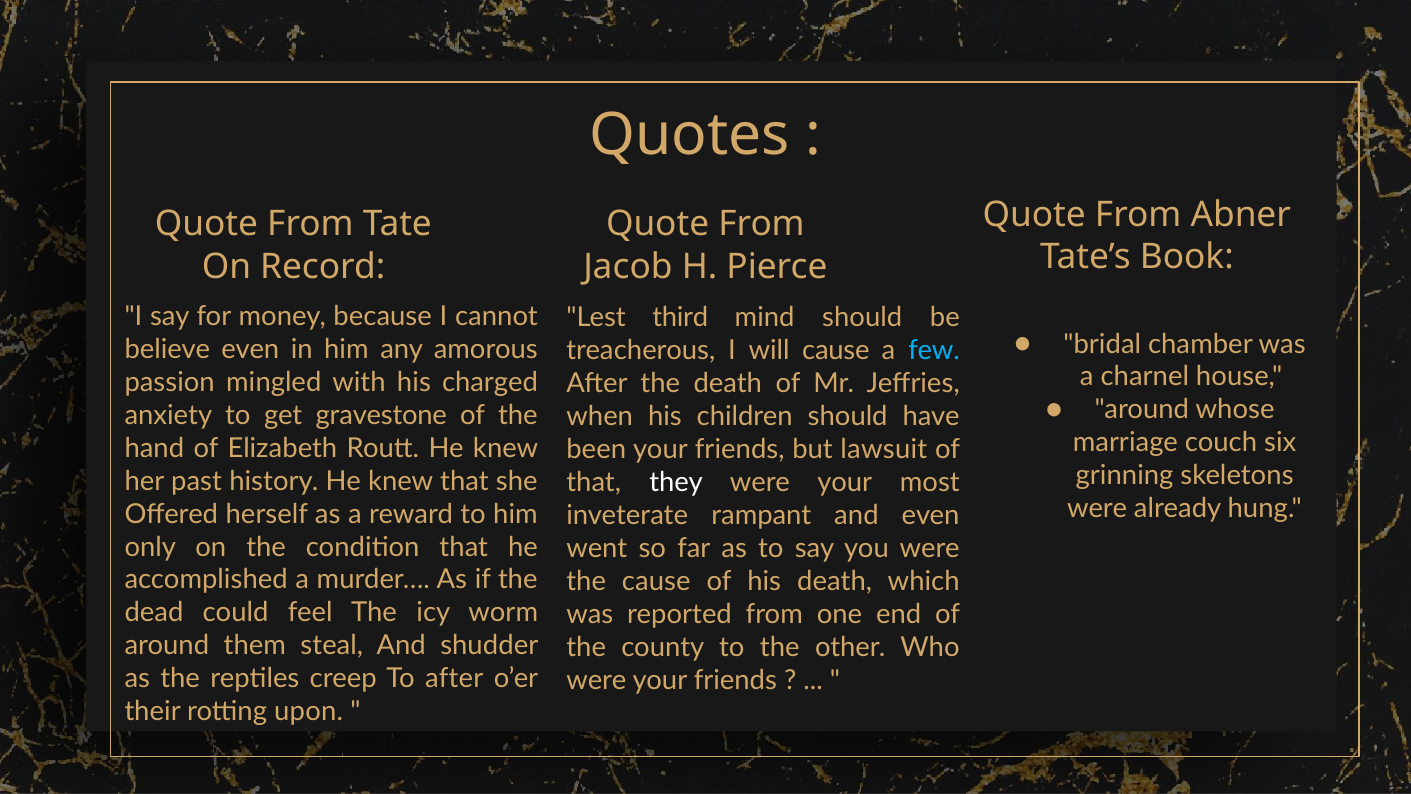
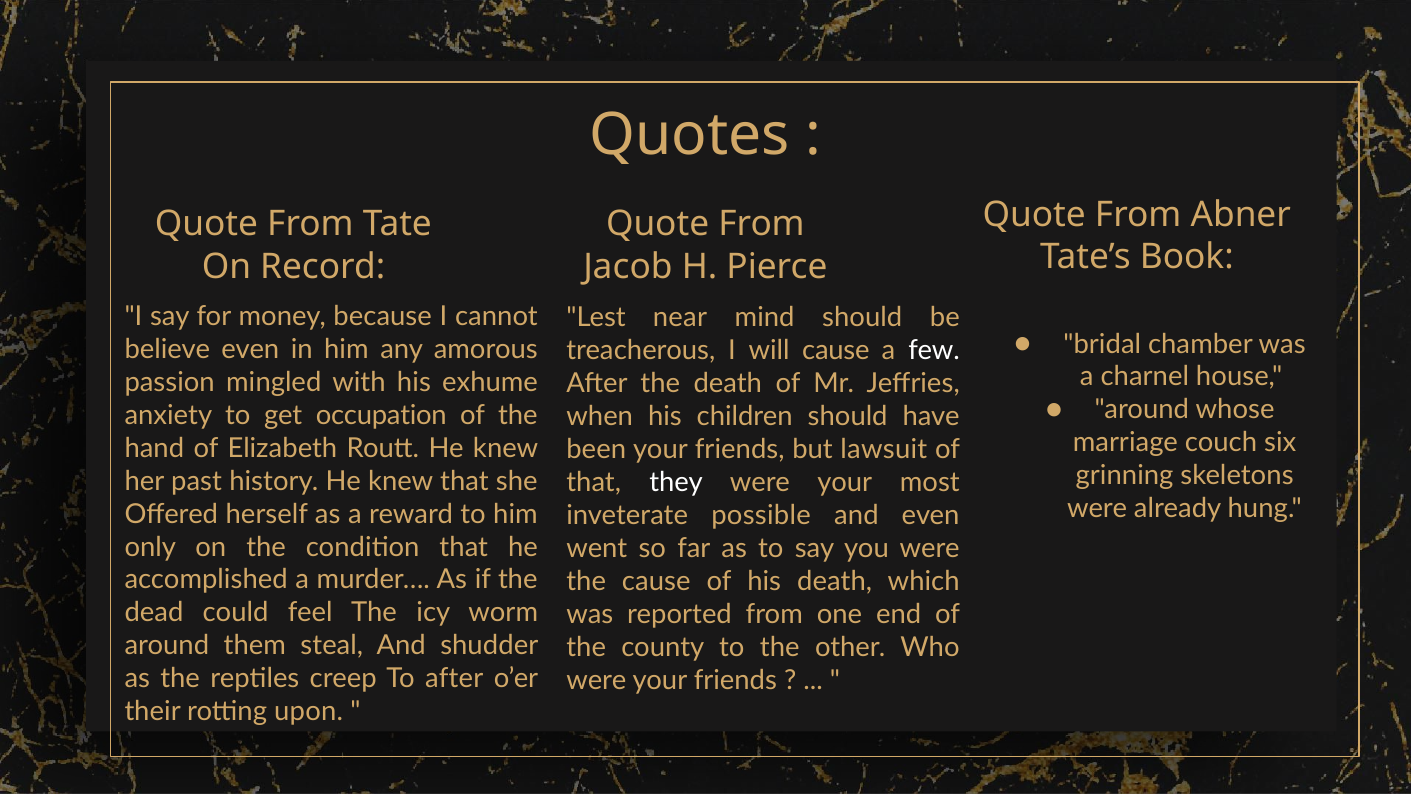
third: third -> near (680, 318)
few colour: light blue -> white (934, 351)
charged: charged -> exhume (490, 382)
gravestone: gravestone -> occupation (381, 415)
rampant: rampant -> possible (761, 515)
